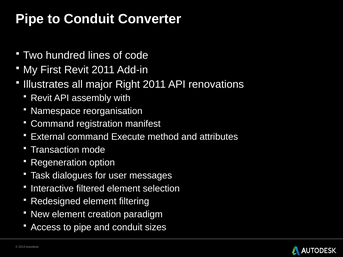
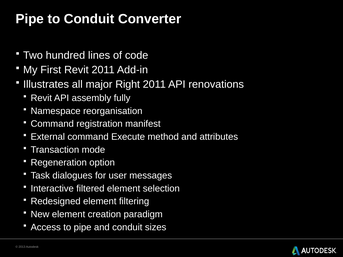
with: with -> fully (122, 98)
